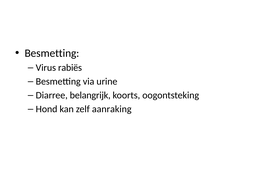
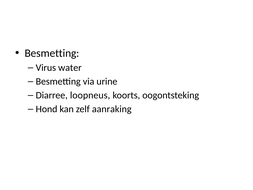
rabiës: rabiës -> water (70, 68)
belangrijk: belangrijk -> loopneus (90, 95)
